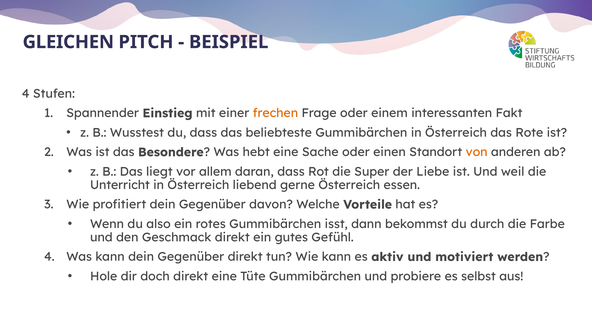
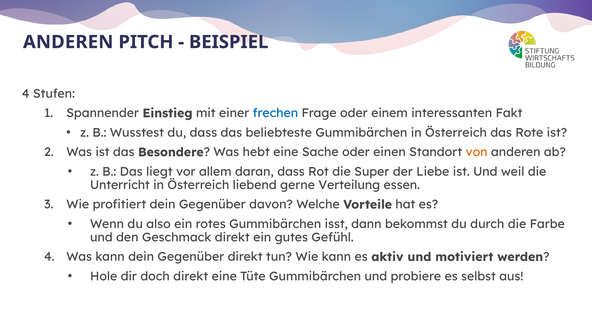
GLEICHEN: GLEICHEN -> ANDEREN (68, 42)
frechen colour: orange -> blue (275, 113)
gerne Österreich: Österreich -> Verteilung (349, 185)
